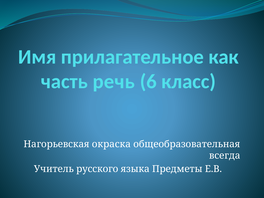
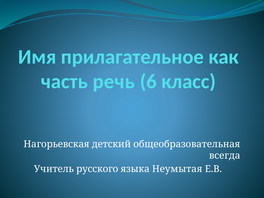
окраска: окраска -> детский (111, 144)
Предметы: Предметы -> Неумытая (177, 169)
